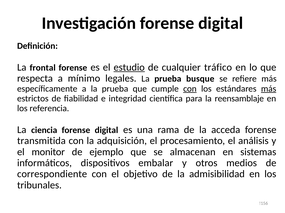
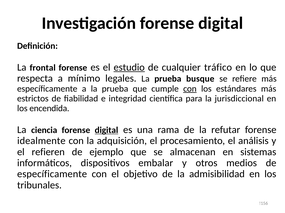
más underline: present -> none (269, 89)
reensamblaje: reensamblaje -> jurisdiccional (239, 99)
referencia: referencia -> encendida (49, 109)
digital underline: none -> present (106, 131)
acceda: acceda -> refutar (226, 130)
transmitida: transmitida -> idealmente (41, 141)
monitor: monitor -> refieren (48, 152)
correspondiente: correspondiente -> específicamente (52, 175)
